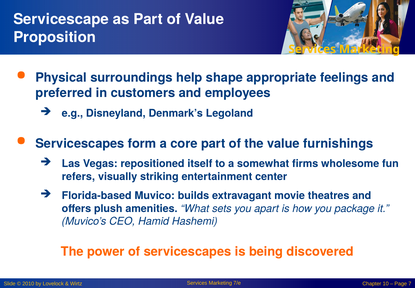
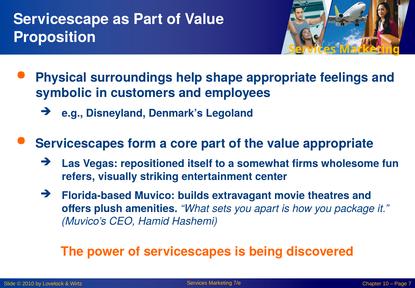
preferred: preferred -> symbolic (64, 93)
value furnishings: furnishings -> appropriate (338, 143)
